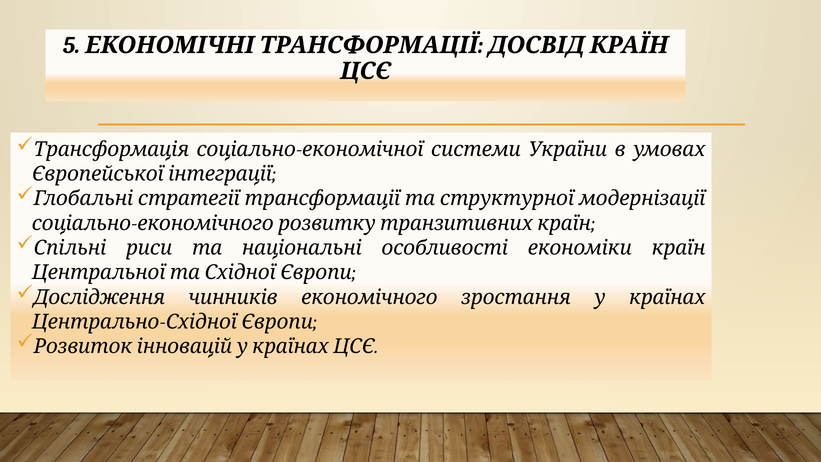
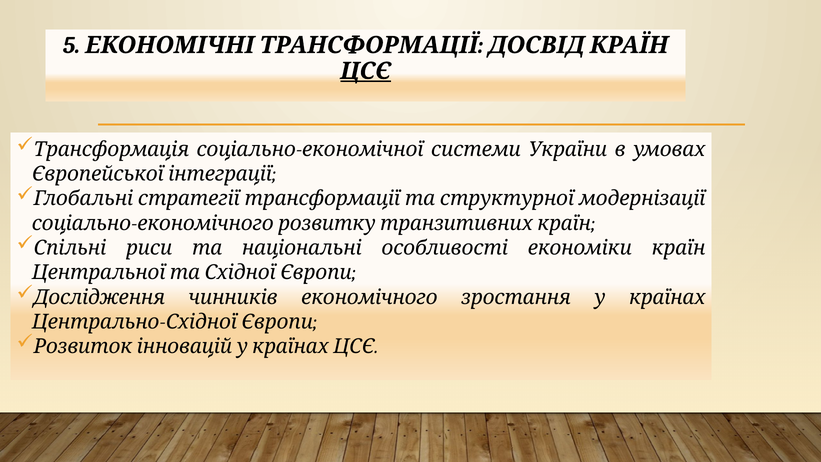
ЦСЄ underline: none -> present (366, 71)
